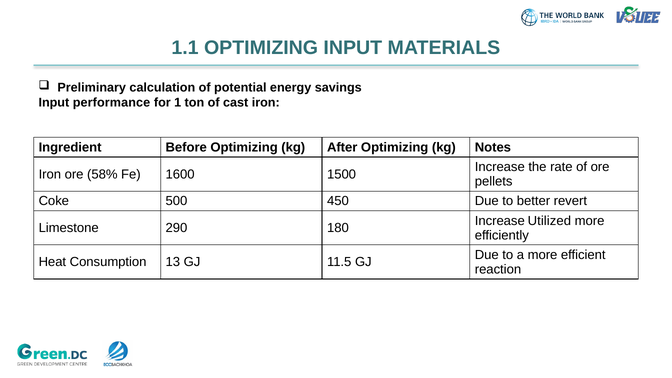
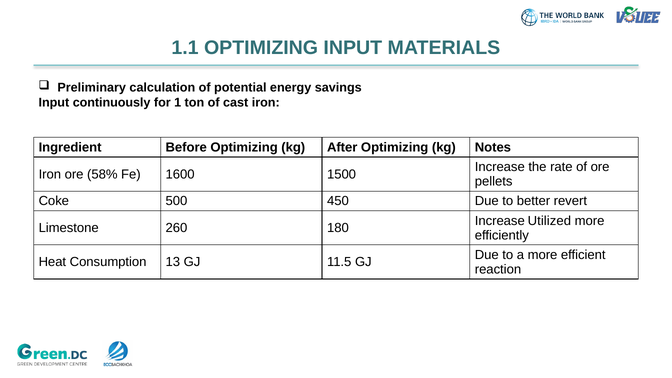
performance: performance -> continuously (112, 103)
290: 290 -> 260 (177, 228)
